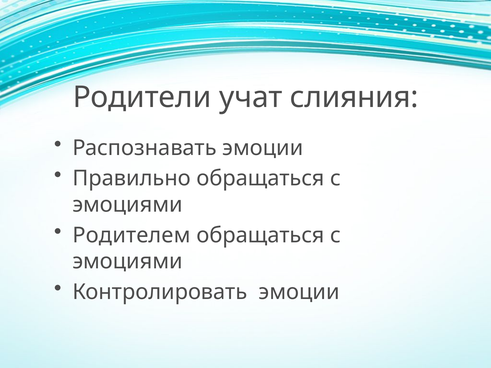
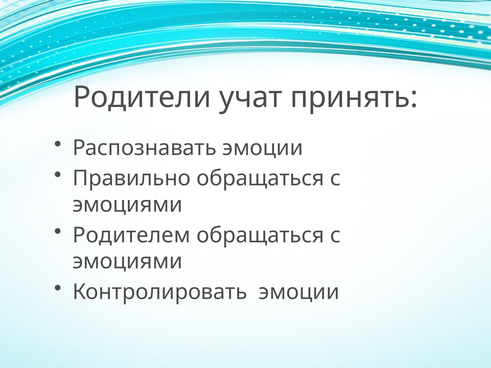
слияния: слияния -> принять (354, 97)
